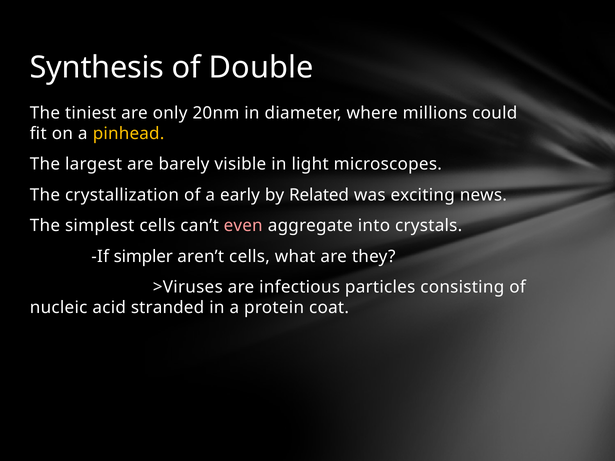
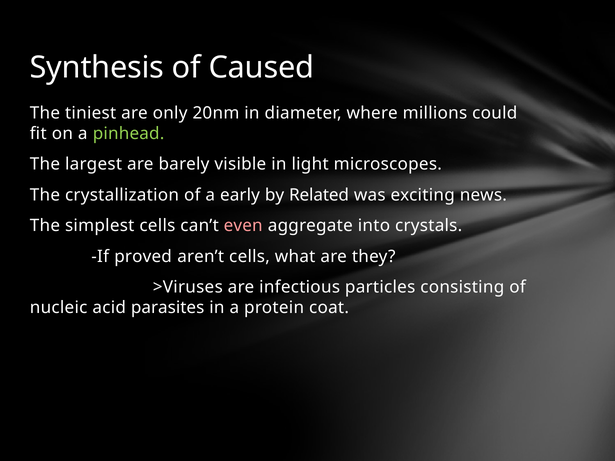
Double: Double -> Caused (261, 68)
pinhead colour: yellow -> light green (129, 133)
simpler: simpler -> proved (143, 257)
stranded: stranded -> parasites (168, 308)
